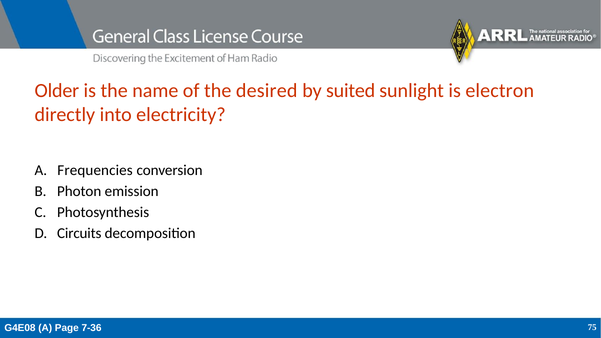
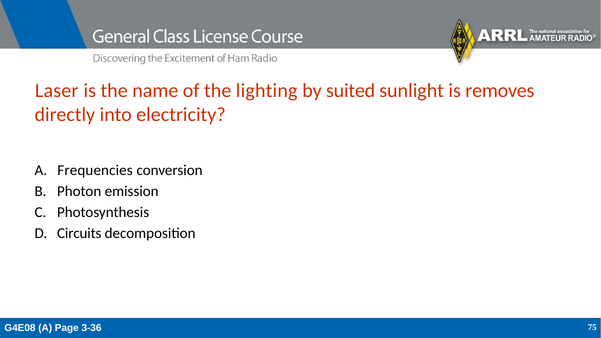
Older: Older -> Laser (57, 91)
desired: desired -> lighting (267, 91)
electron: electron -> removes (500, 91)
7-36: 7-36 -> 3-36 (91, 328)
